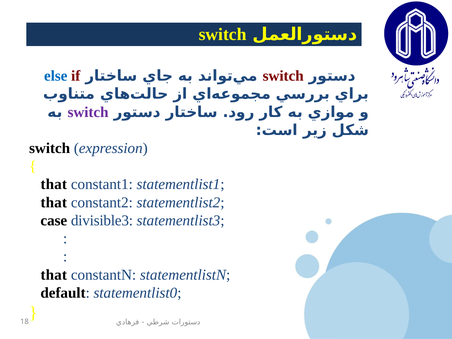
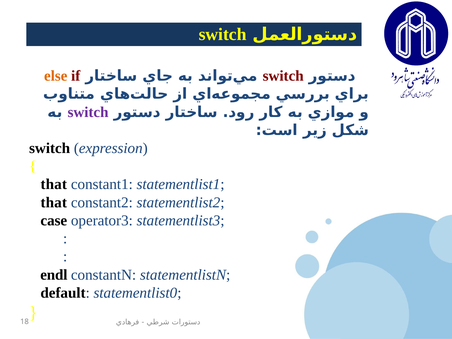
else colour: blue -> orange (56, 76)
divisible3: divisible3 -> operator3 (102, 221)
that: that -> endl (54, 275)
